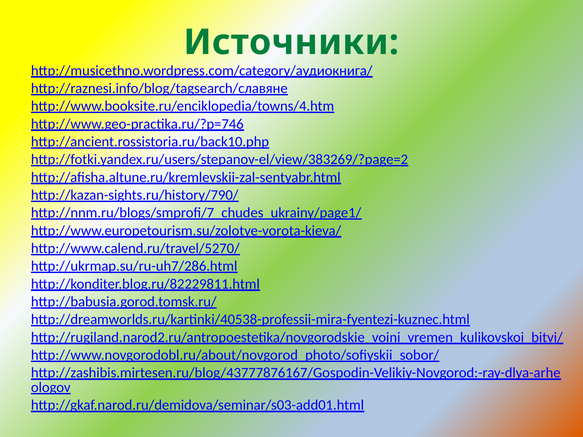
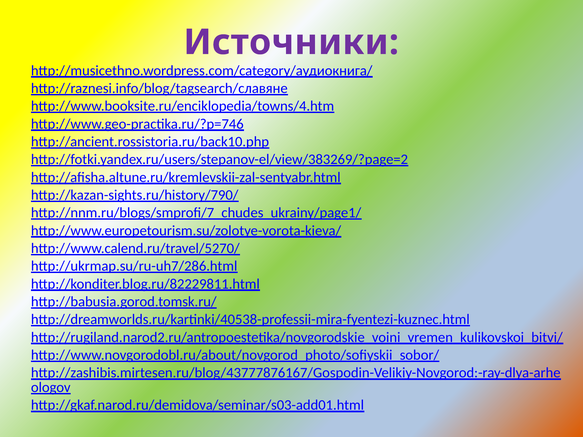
Источники colour: green -> purple (291, 42)
